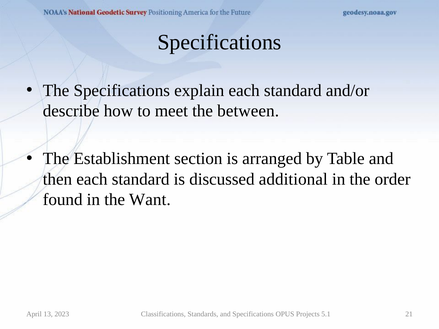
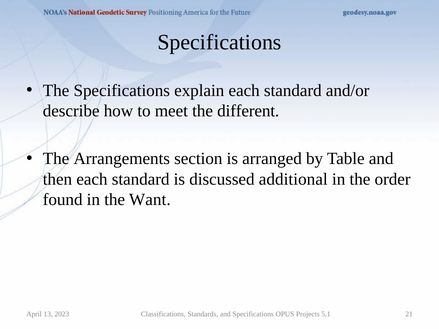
between: between -> different (248, 111)
Establishment: Establishment -> Arrangements (122, 159)
